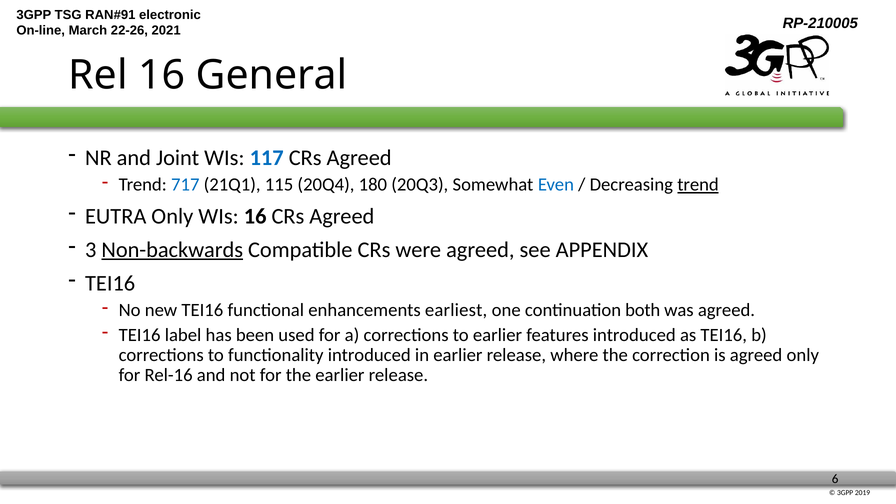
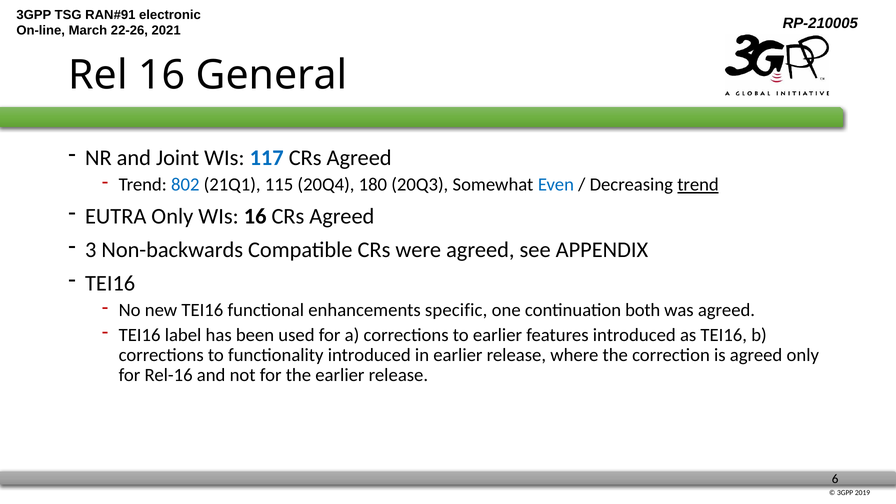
717: 717 -> 802 (185, 185)
Non-backwards underline: present -> none (172, 250)
earliest: earliest -> specific (456, 310)
